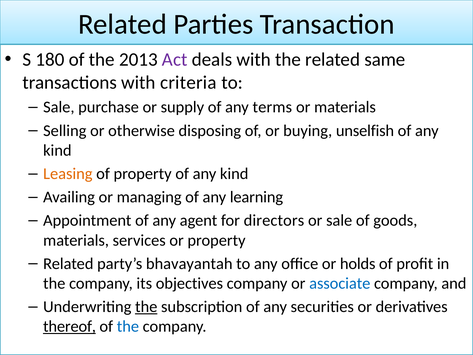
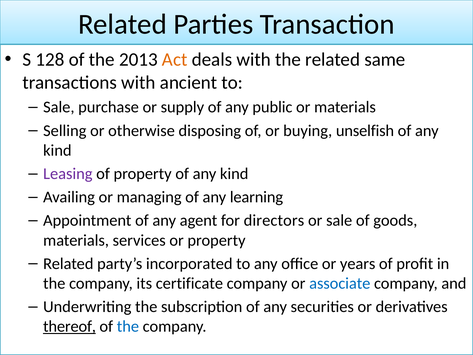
180: 180 -> 128 (50, 59)
Act colour: purple -> orange (175, 59)
criteria: criteria -> ancient (189, 82)
terms: terms -> public (272, 107)
Leasing colour: orange -> purple (68, 174)
bhavayantah: bhavayantah -> incorporated (189, 263)
holds: holds -> years (358, 263)
objectives: objectives -> certificate (189, 283)
the underline: present -> none (146, 307)
